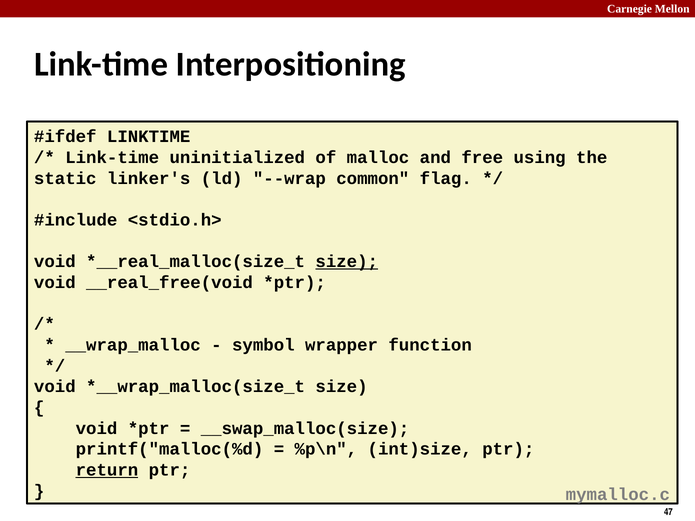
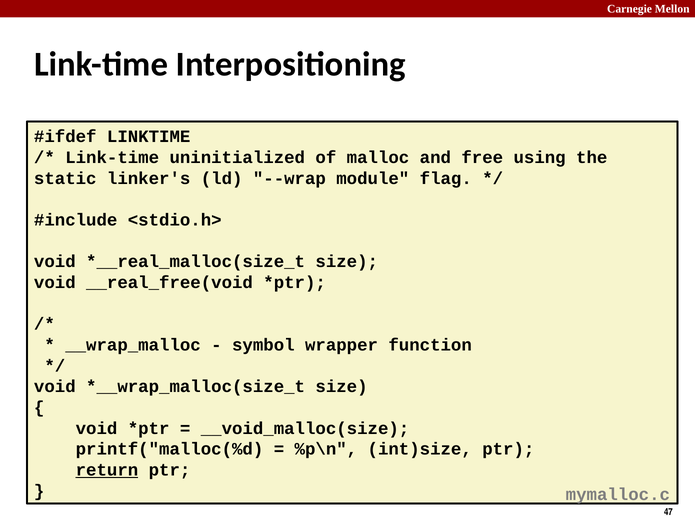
common: common -> module (373, 178)
size underline: present -> none (347, 262)
__swap_malloc(size: __swap_malloc(size -> __void_malloc(size (305, 429)
